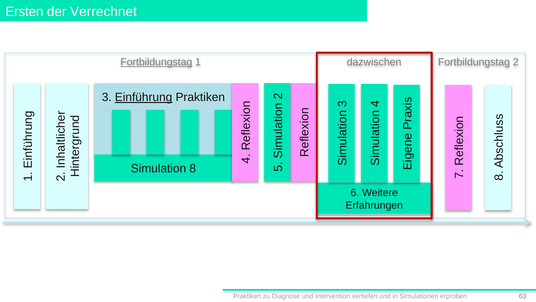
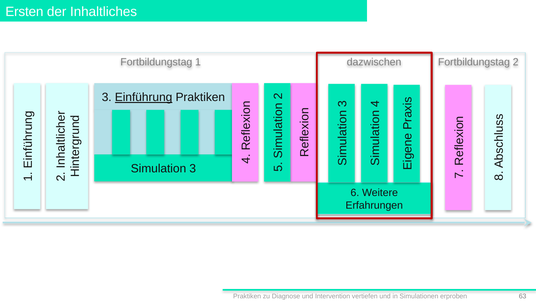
Verrechnet: Verrechnet -> Inhaltliches (104, 12)
Fortbildungstag underline: present -> none (156, 62)
Simulation 8: 8 -> 3 (193, 168)
